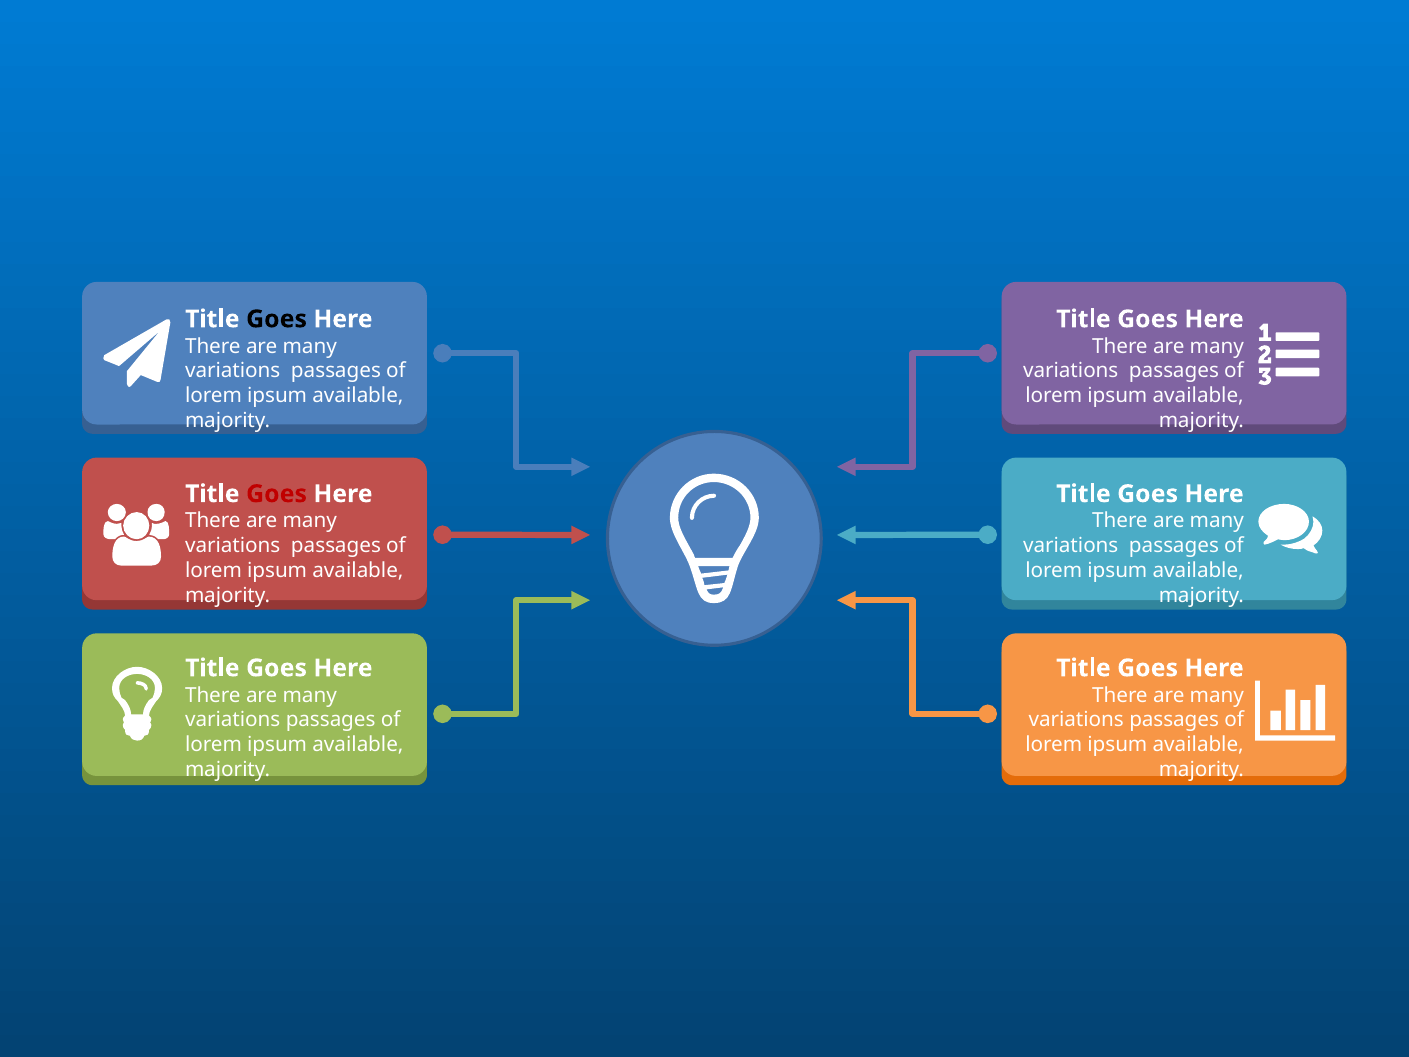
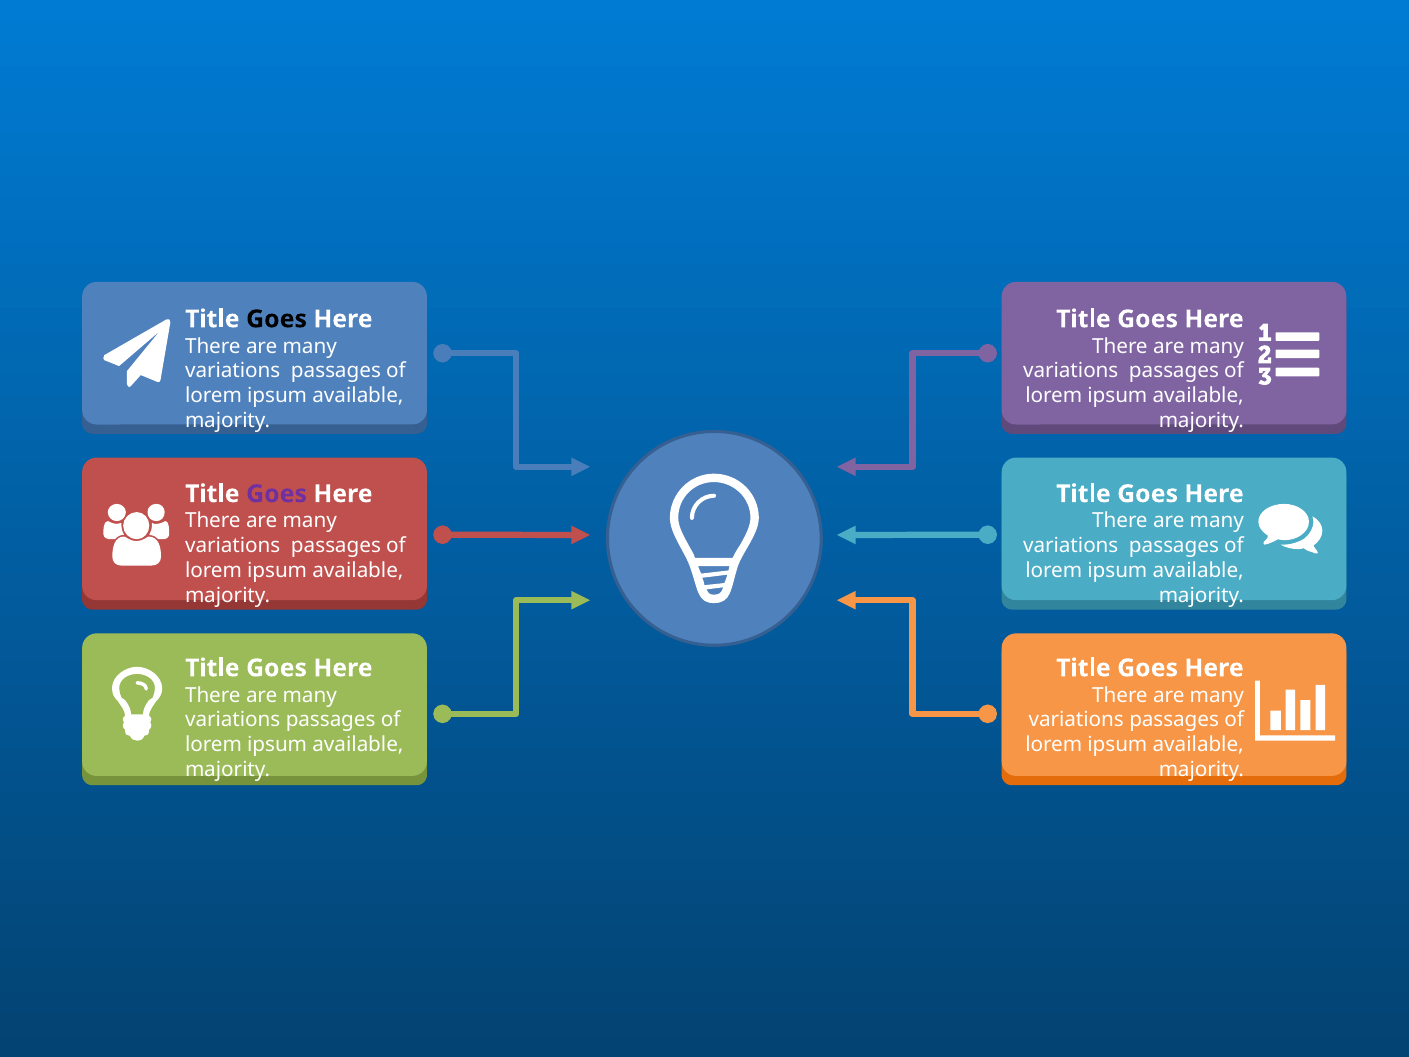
Goes colour: red -> purple (277, 494)
